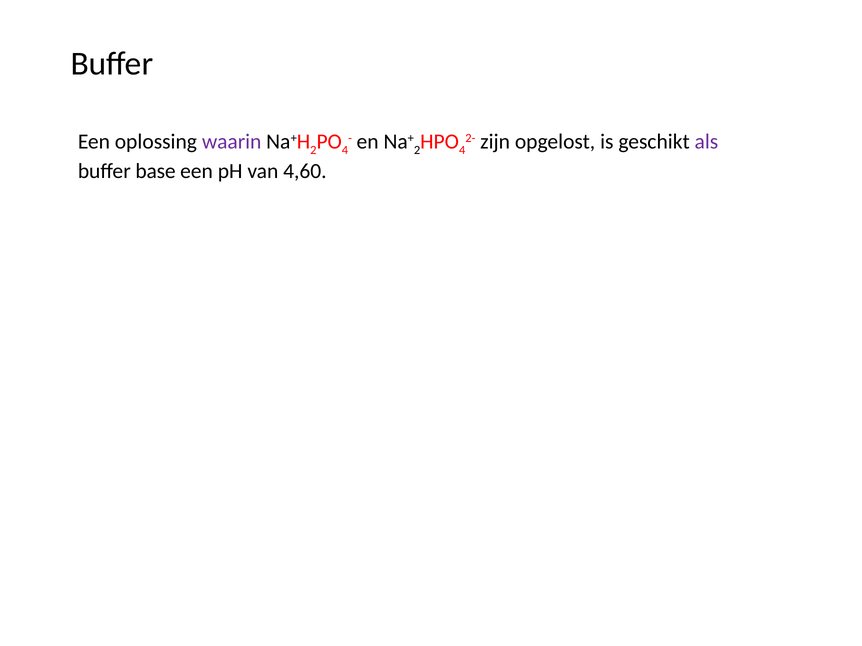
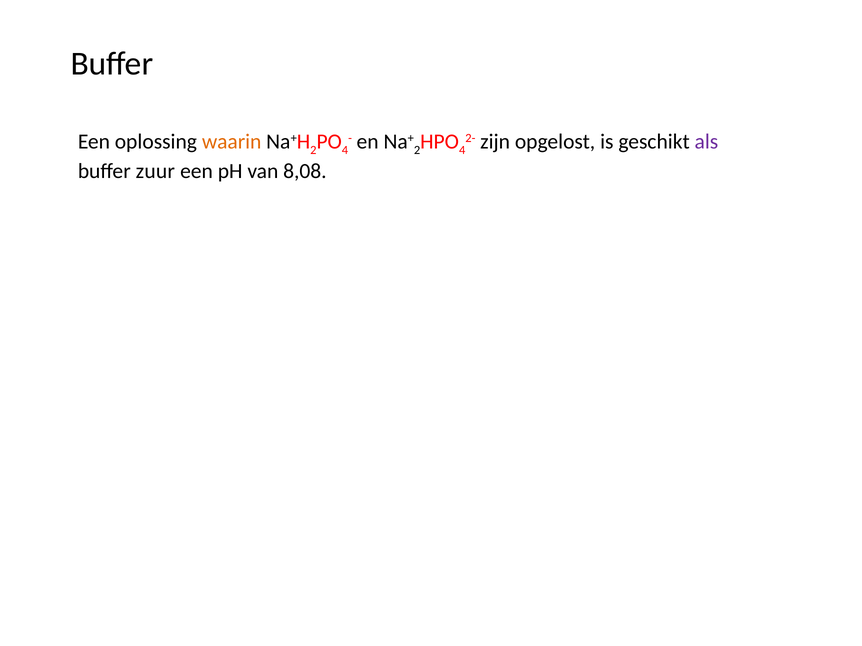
waarin colour: purple -> orange (232, 142)
base: base -> zuur (155, 171)
4,60: 4,60 -> 8,08 (305, 171)
